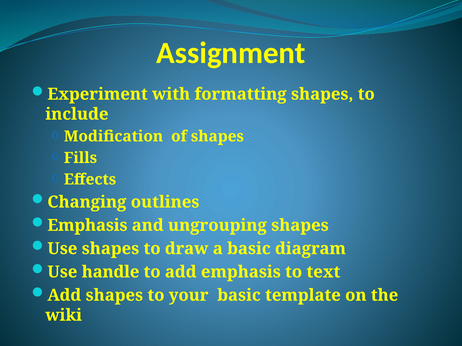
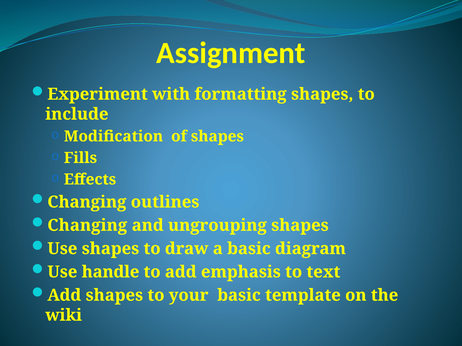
Emphasis: Emphasis -> Changing (87, 226)
